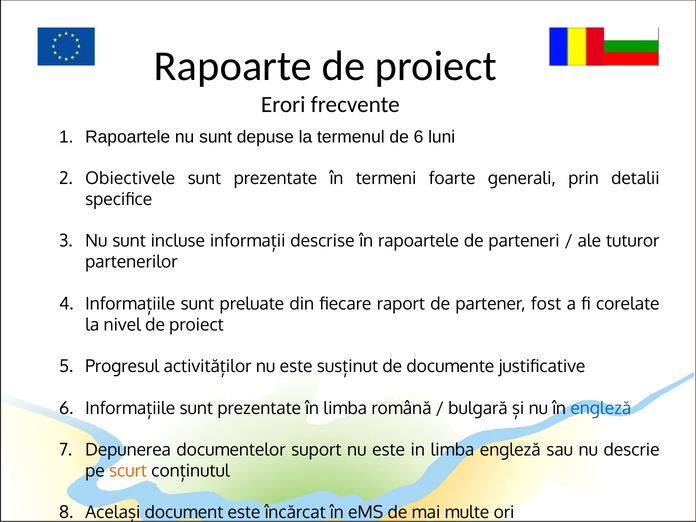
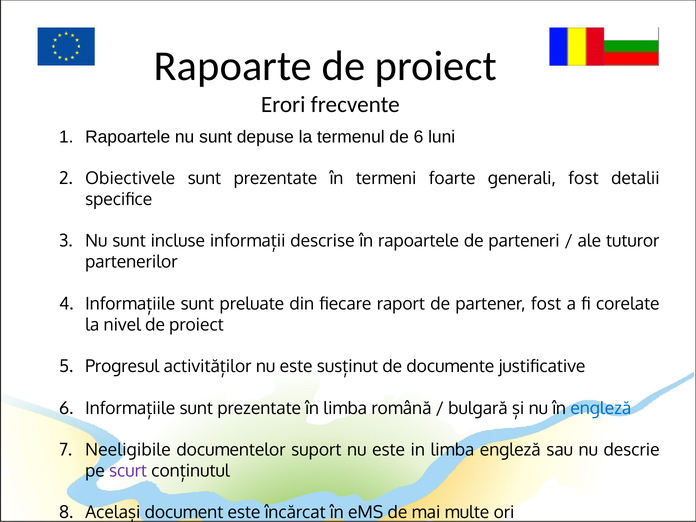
generali prin: prin -> fost (583, 179)
Depunerea: Depunerea -> Neeligibile (128, 450)
scurt colour: orange -> purple (128, 471)
